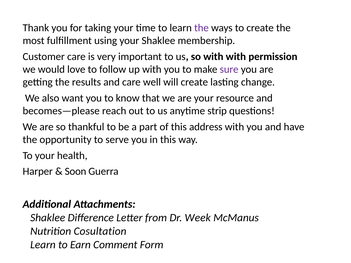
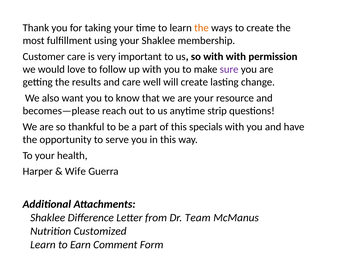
the colour: purple -> orange (201, 28)
address: address -> specials (206, 127)
Soon: Soon -> Wife (75, 172)
Week: Week -> Team (198, 218)
Cosultation: Cosultation -> Customized (100, 231)
